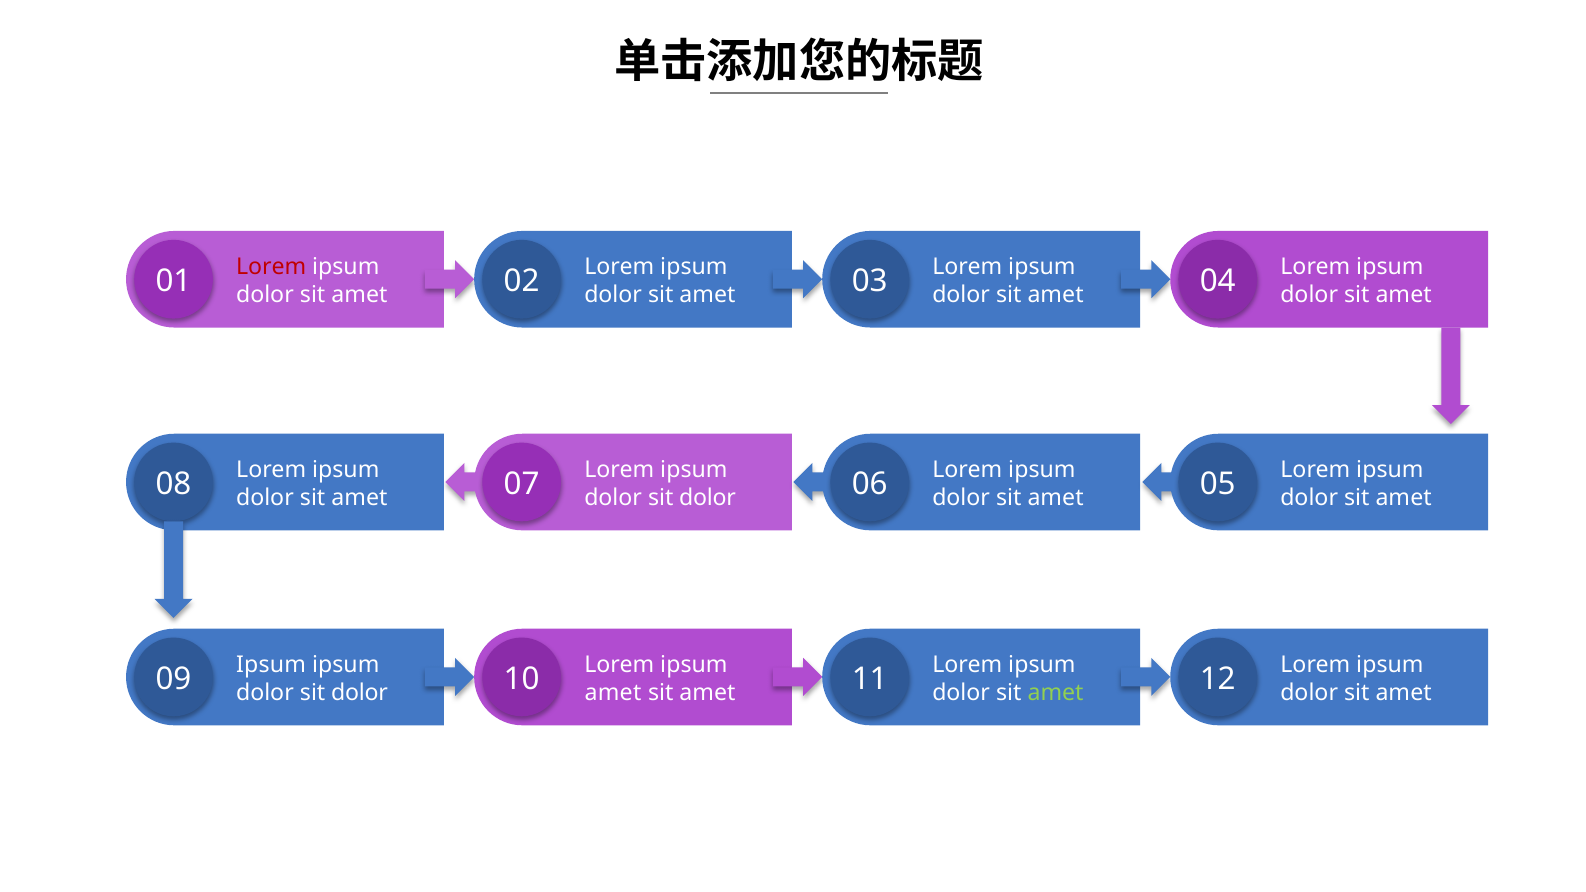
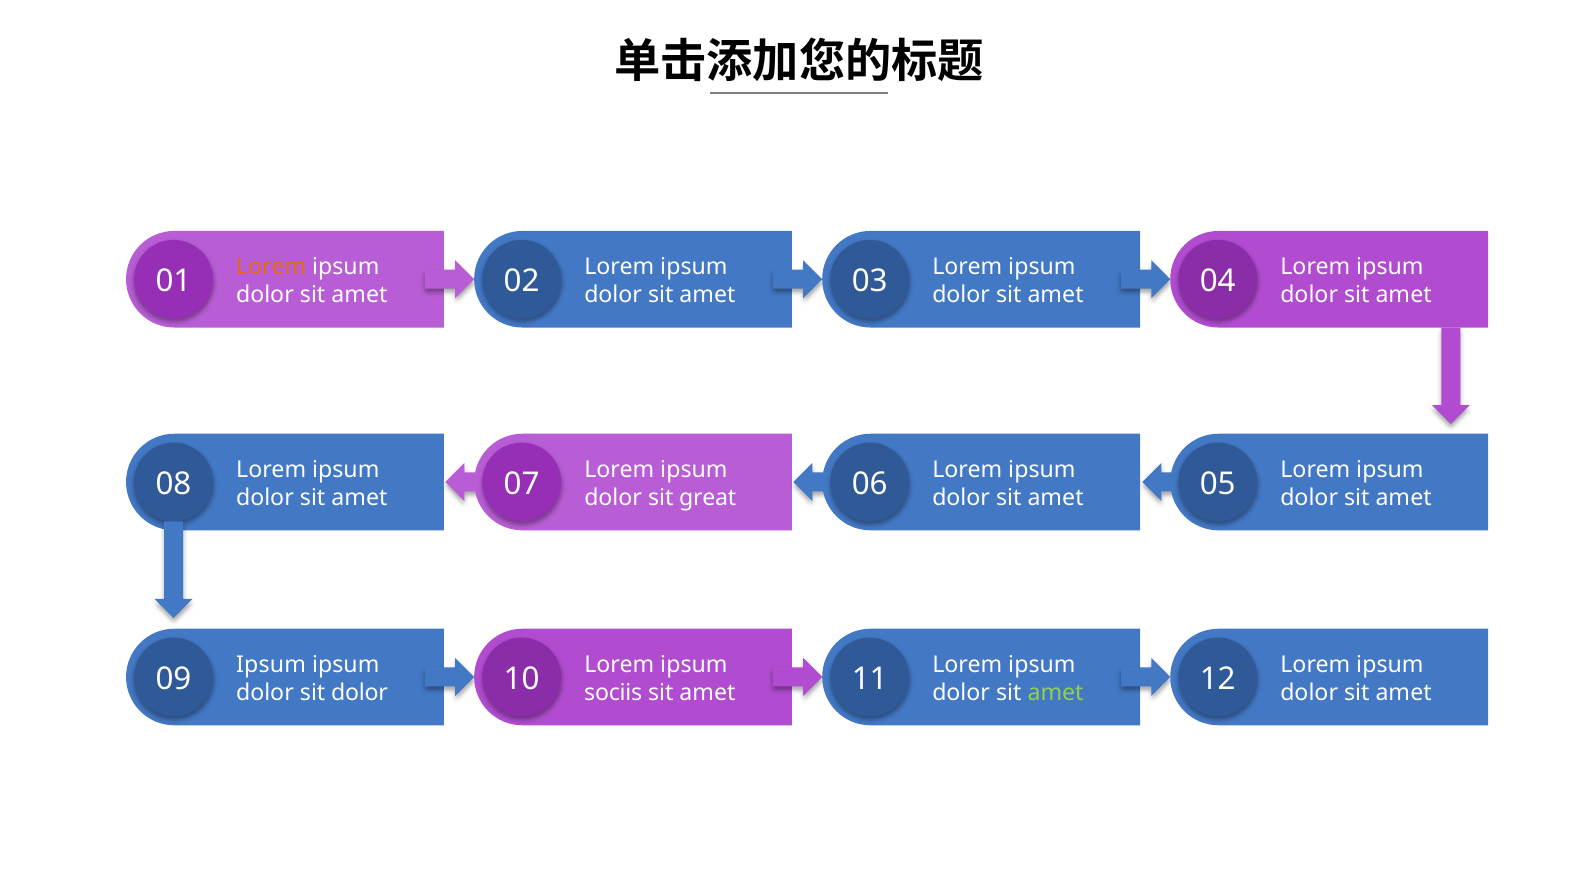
Lorem colour: red -> orange (271, 267)
dolor: dolor -> great (708, 497)
amet: amet -> sociis (613, 692)
